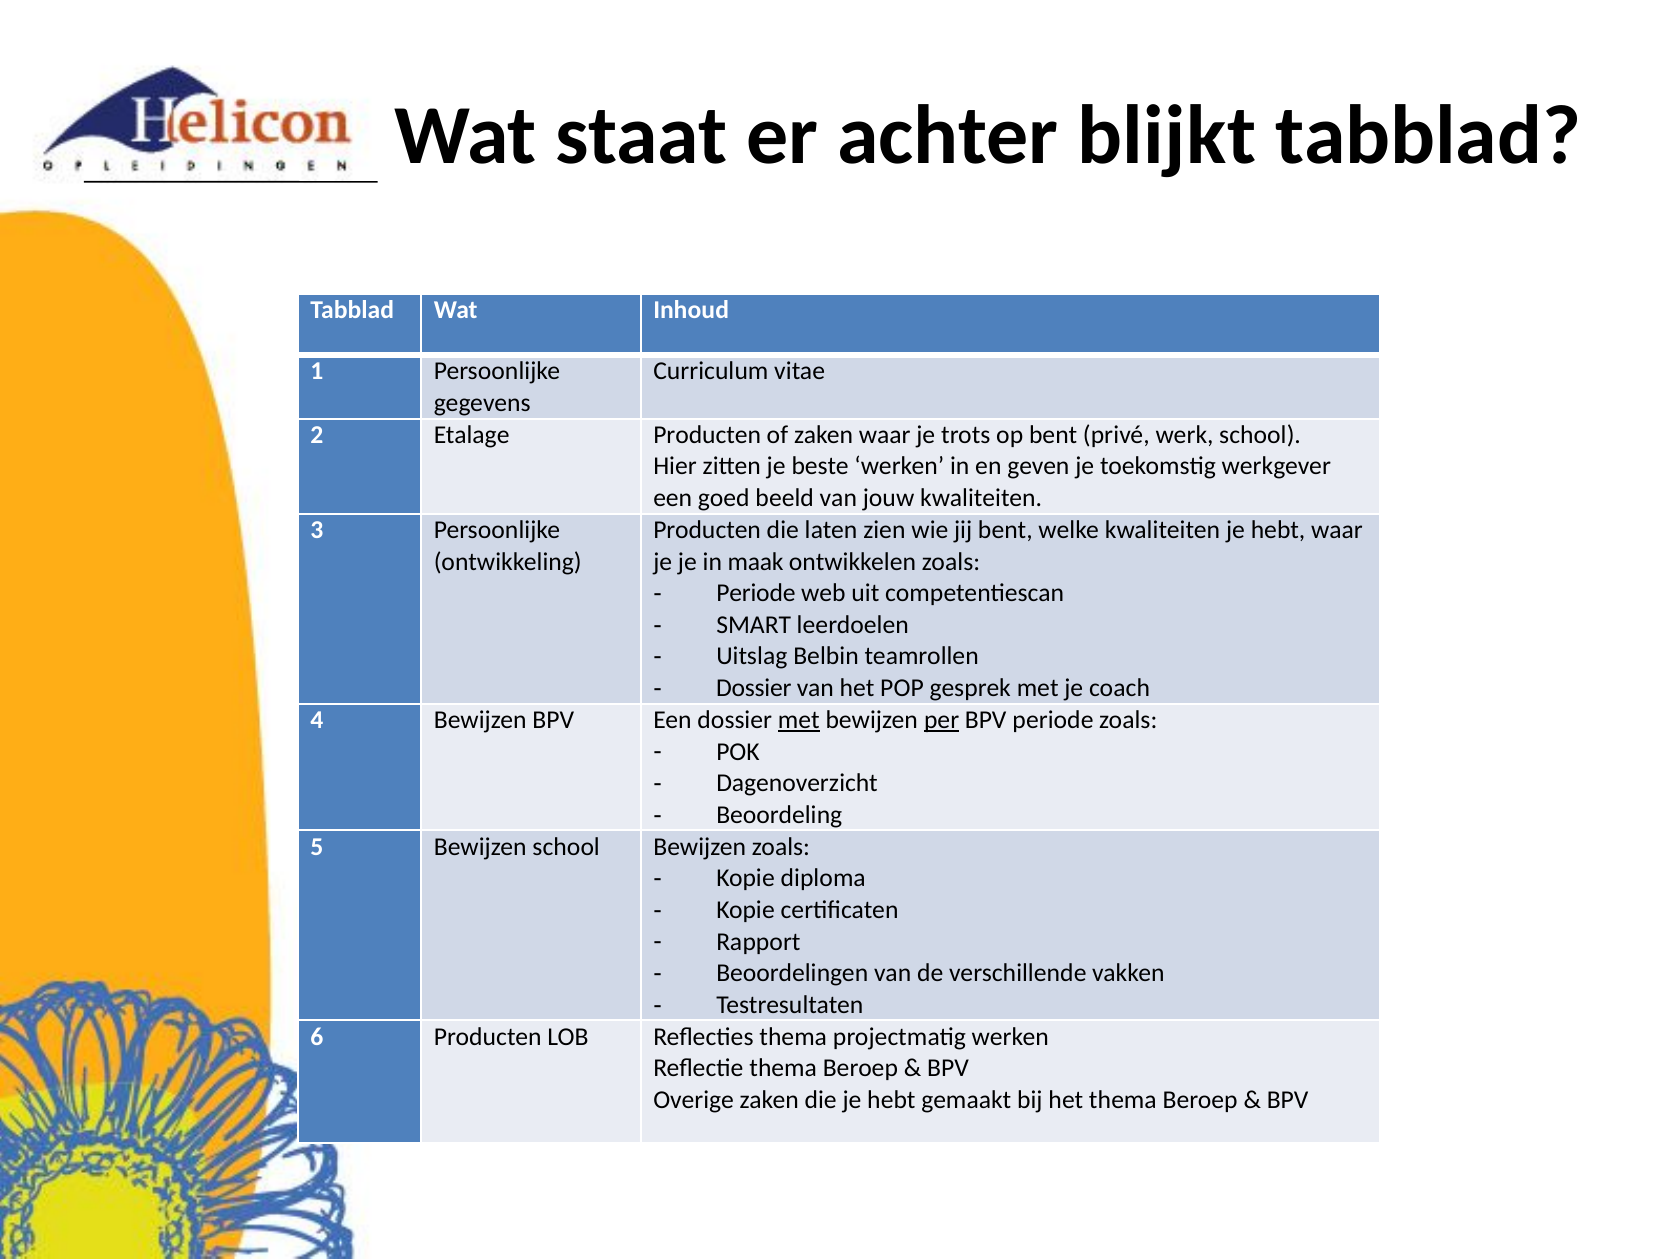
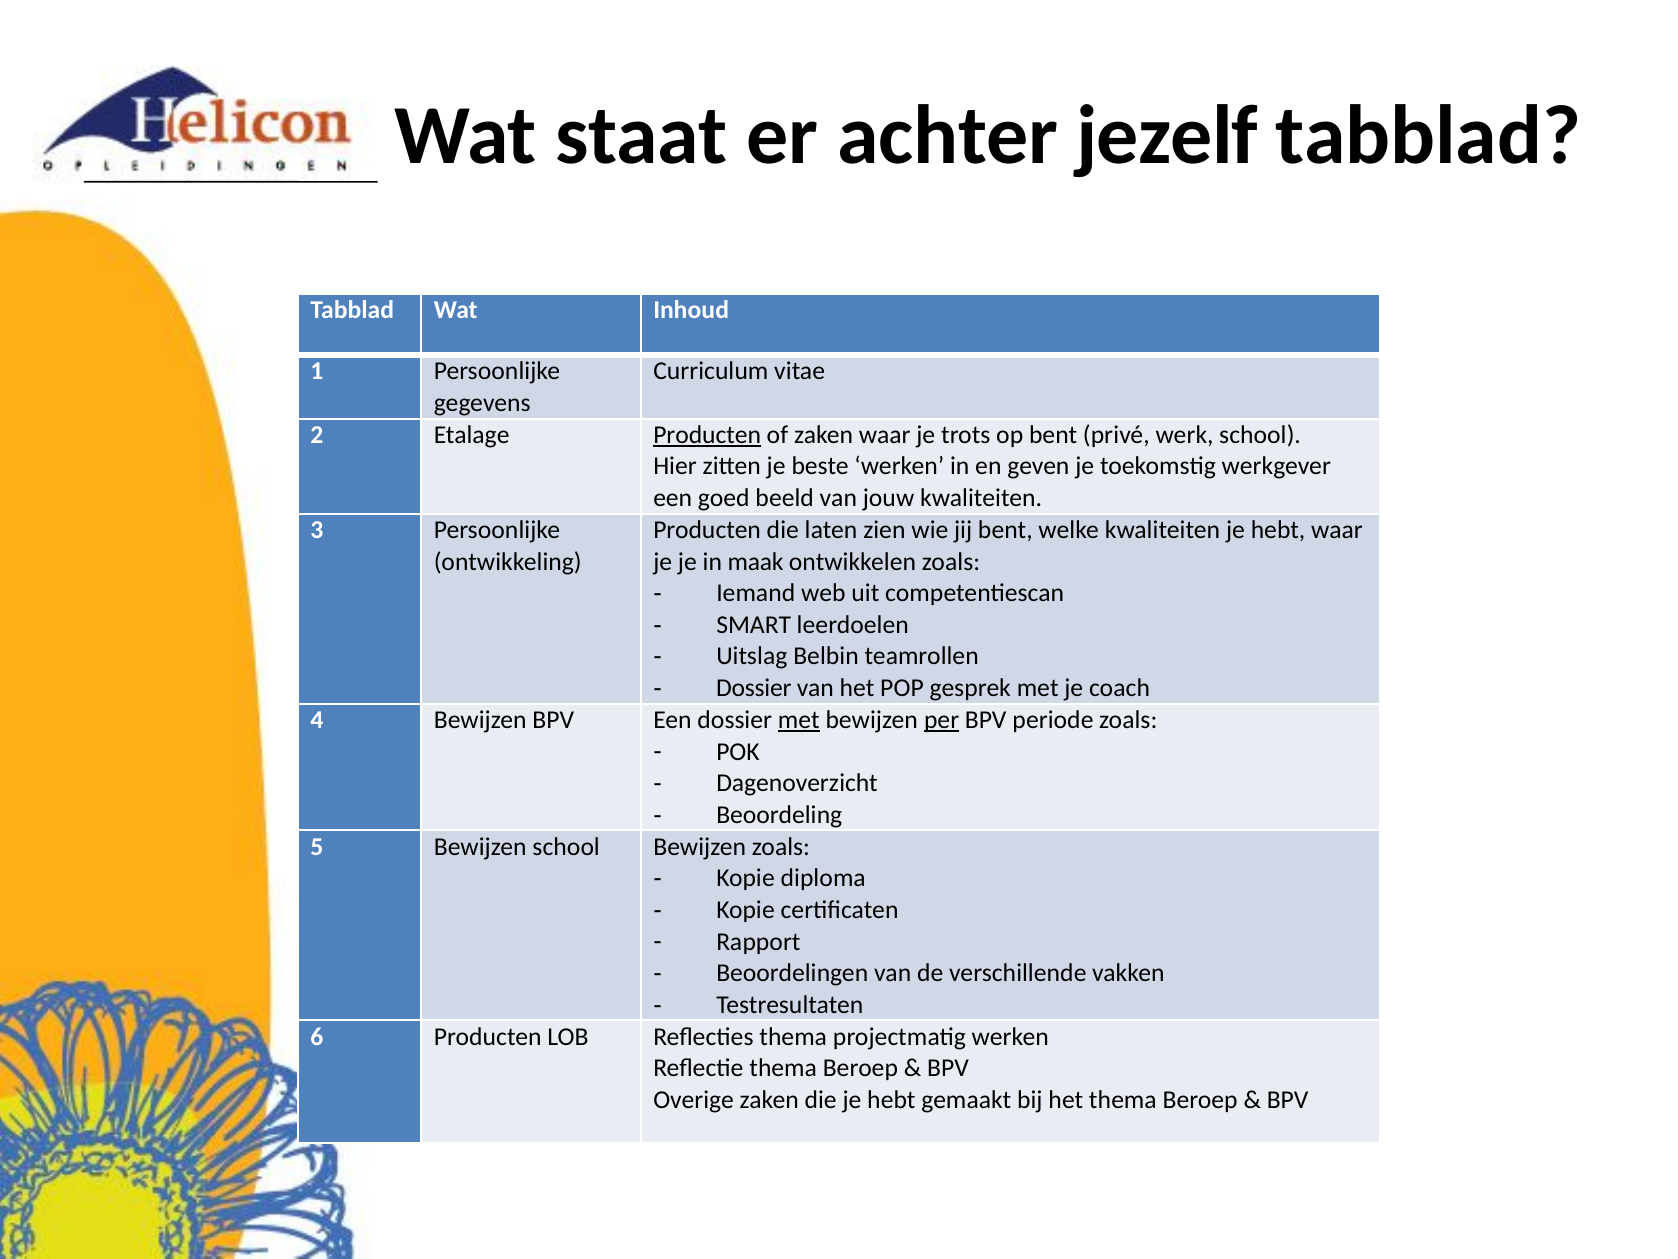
blijkt: blijkt -> jezelf (1167, 136)
Producten underline: none -> present (707, 435)
Periode: Periode -> Iemand (756, 593)
